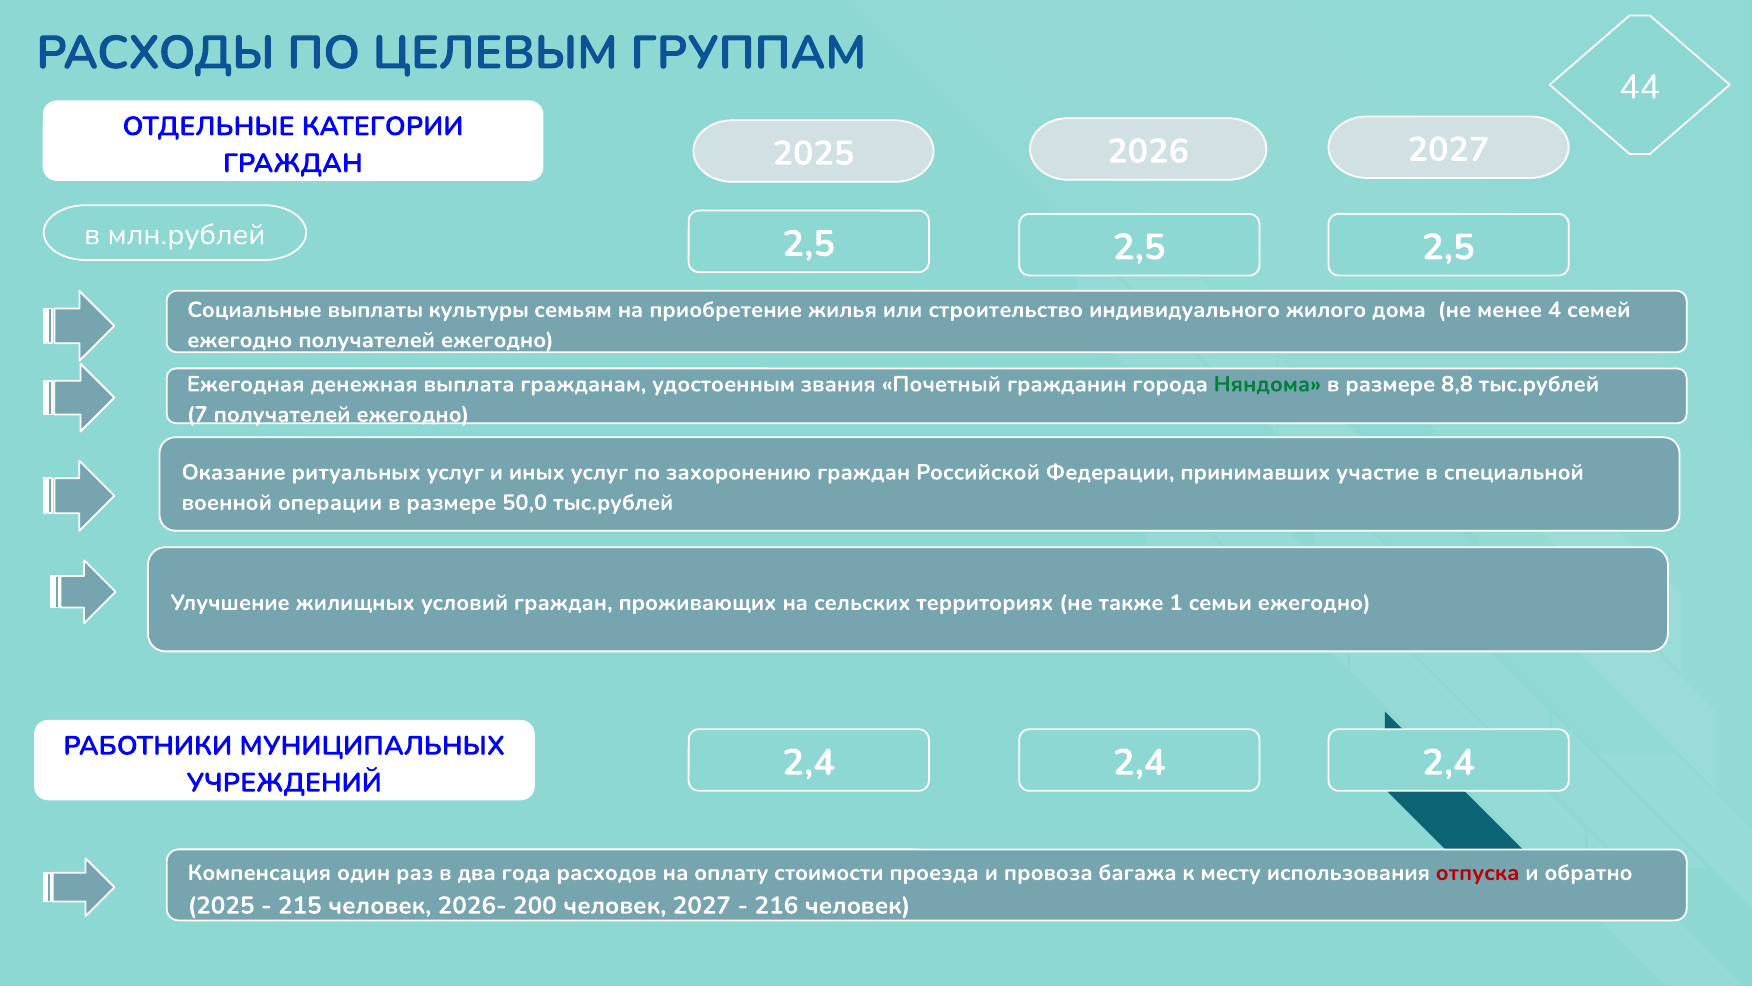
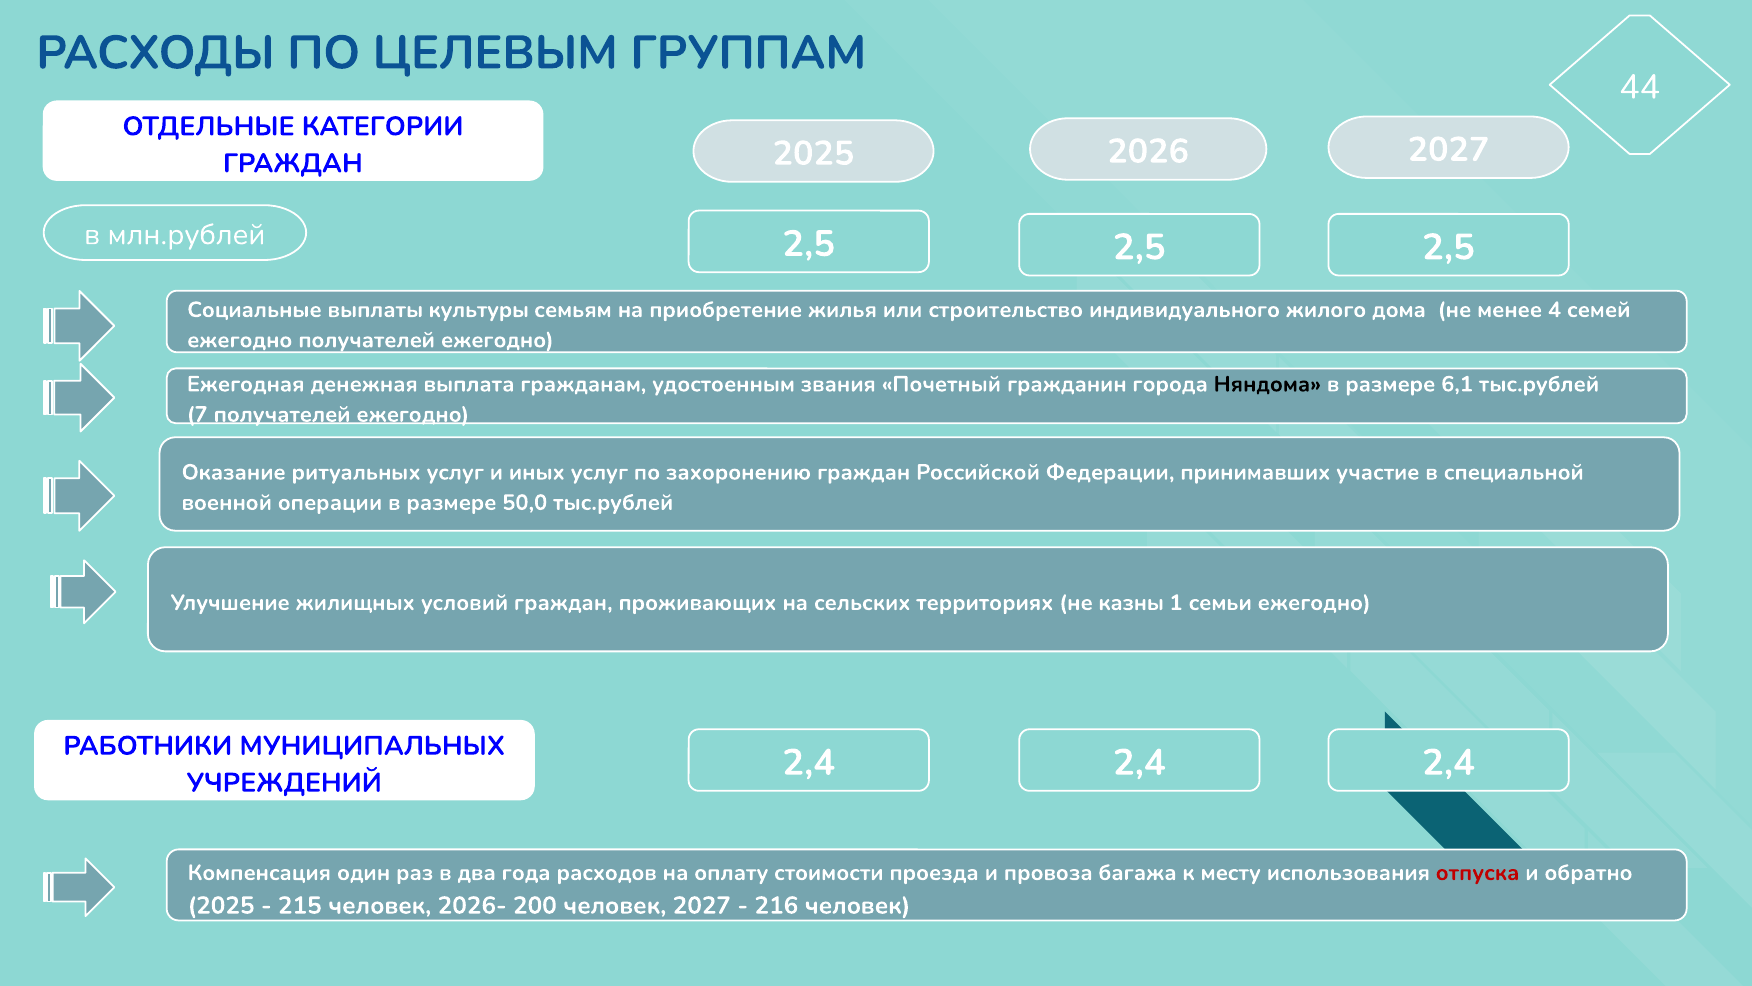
Няндома colour: green -> black (1267, 384)
8,8: 8,8 -> 6,1 (1457, 384)
также: также -> казны (1131, 602)
